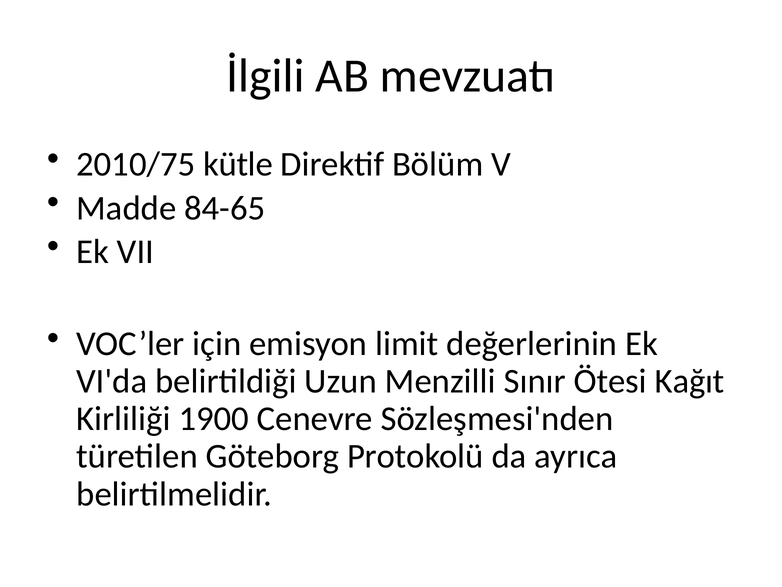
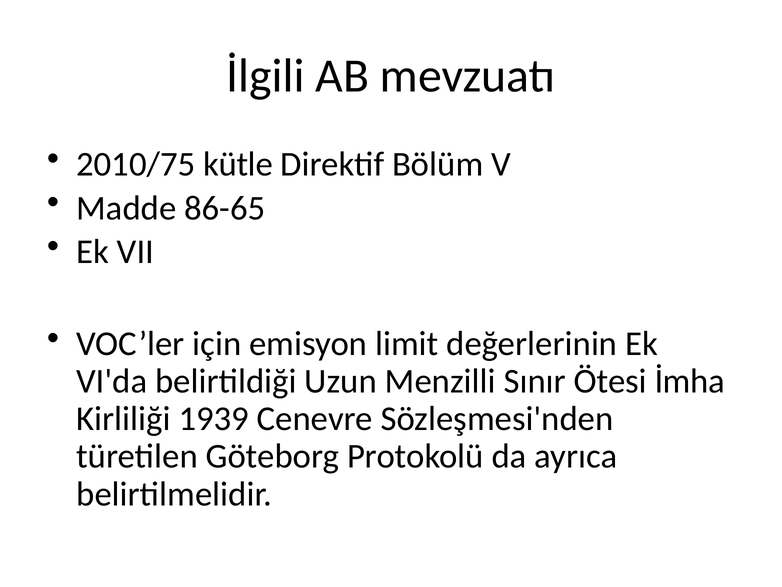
84-65: 84-65 -> 86-65 (225, 208)
Kağıt: Kağıt -> İmha (690, 381)
1900: 1900 -> 1939 (214, 419)
